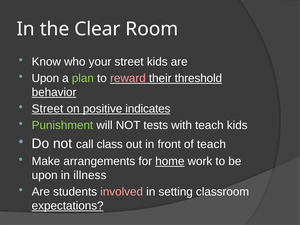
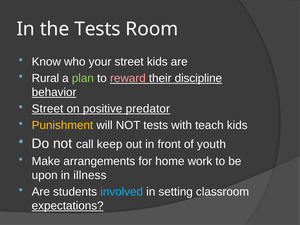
the Clear: Clear -> Tests (97, 29)
Upon: Upon -> Rural (45, 78)
threshold: threshold -> discipline (198, 78)
indicates: indicates -> predator (148, 109)
Punishment colour: light green -> yellow (62, 125)
class: class -> keep (110, 144)
of teach: teach -> youth (211, 144)
home underline: present -> none (170, 161)
involved colour: pink -> light blue (122, 192)
